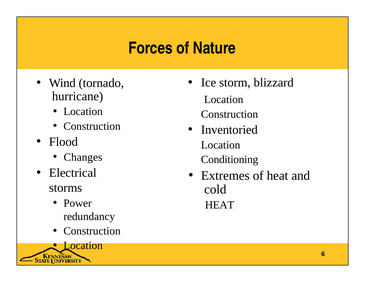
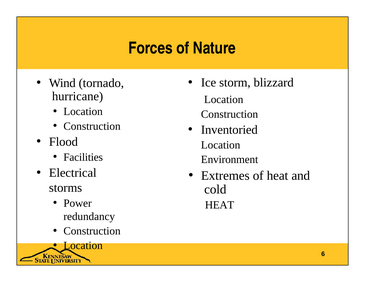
Changes: Changes -> Facilities (83, 157)
Conditioning: Conditioning -> Environment (230, 159)
